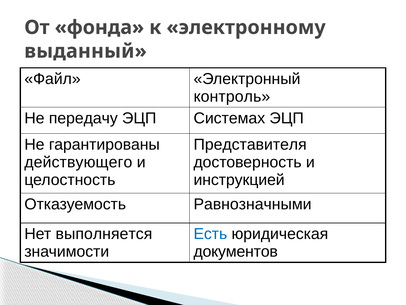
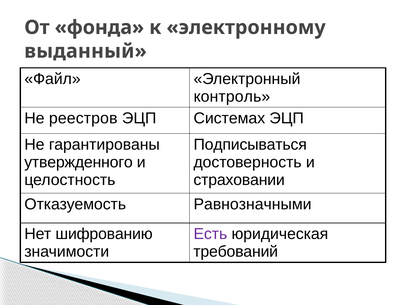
передачу: передачу -> реестров (83, 118)
Представителя: Представителя -> Подписываться (250, 144)
действующего: действующего -> утвержденного (78, 162)
инструкцией: инструкцией -> страховании (239, 180)
выполняется: выполняется -> шифрованию (104, 234)
Есть colour: blue -> purple (210, 234)
документов: документов -> требований (236, 251)
